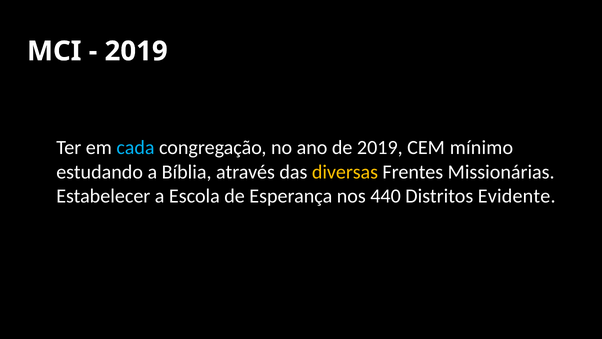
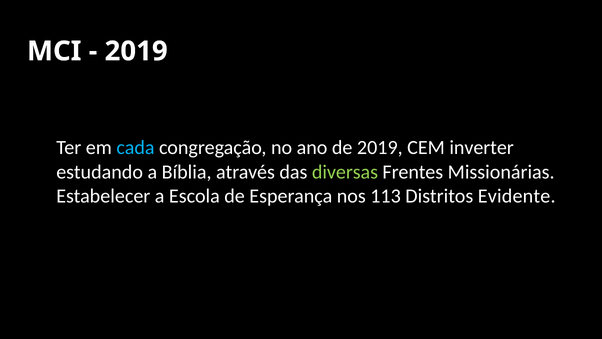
mínimo: mínimo -> inverter (482, 148)
diversas colour: yellow -> light green (345, 172)
440: 440 -> 113 (386, 196)
